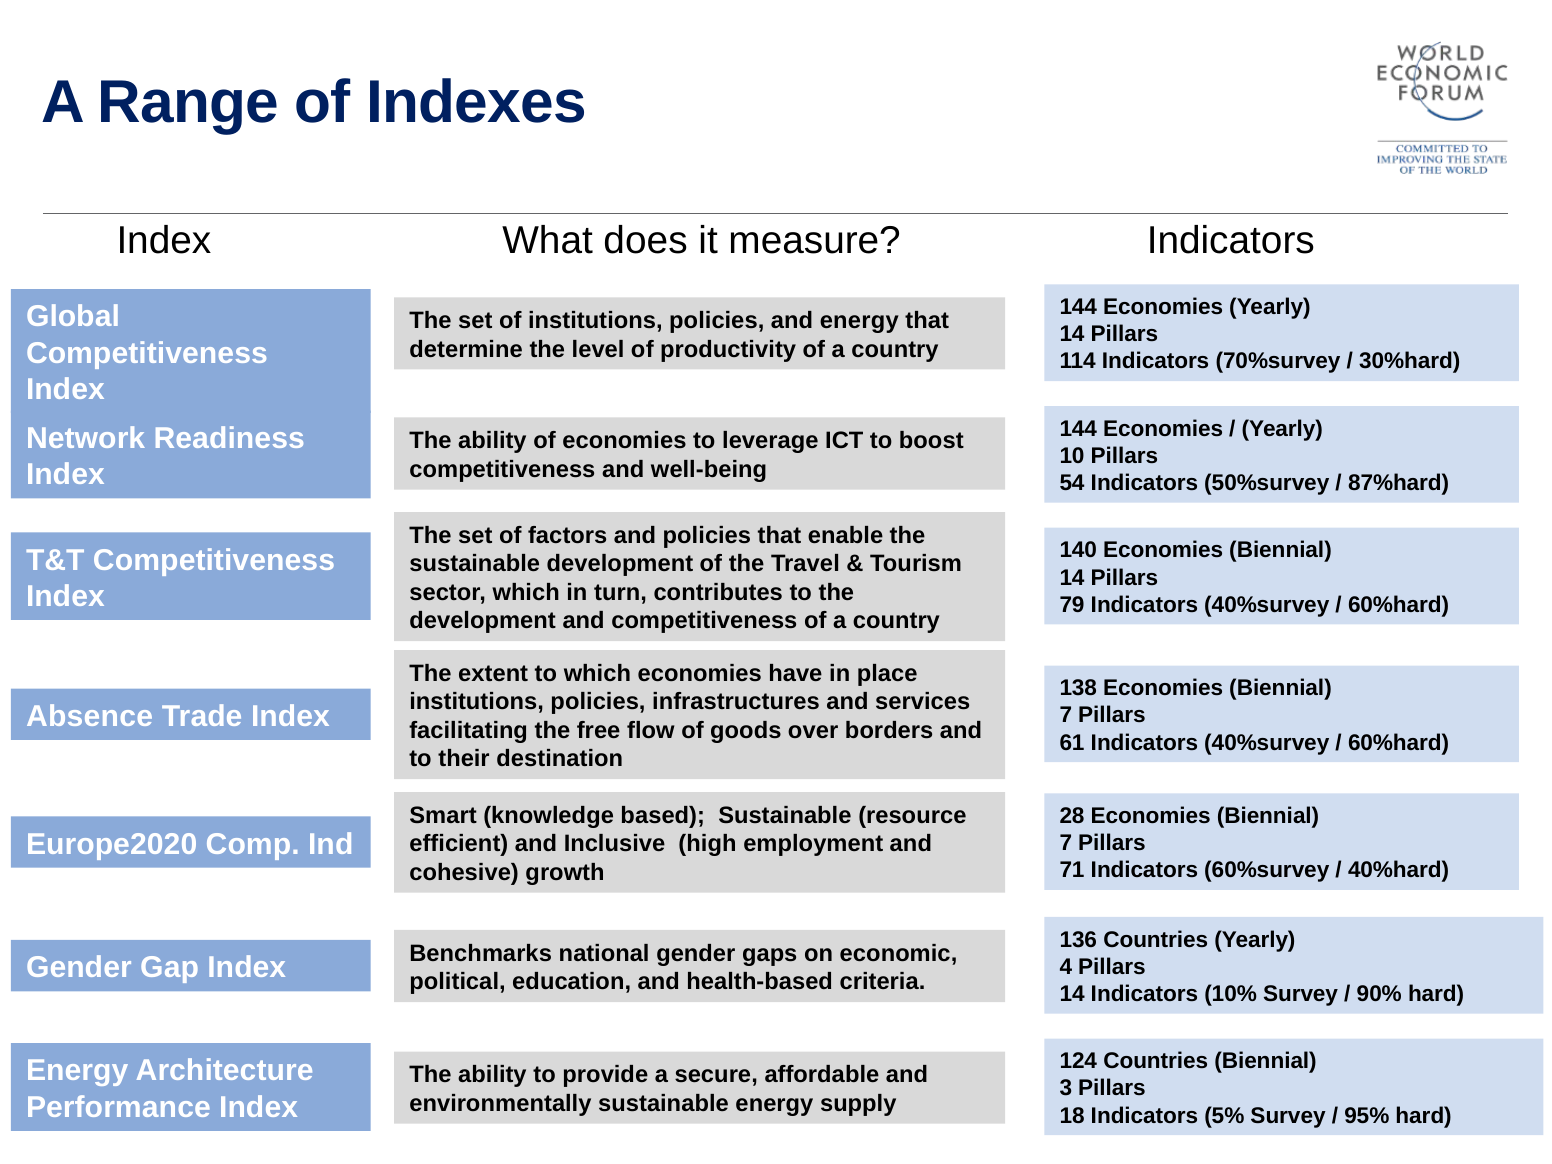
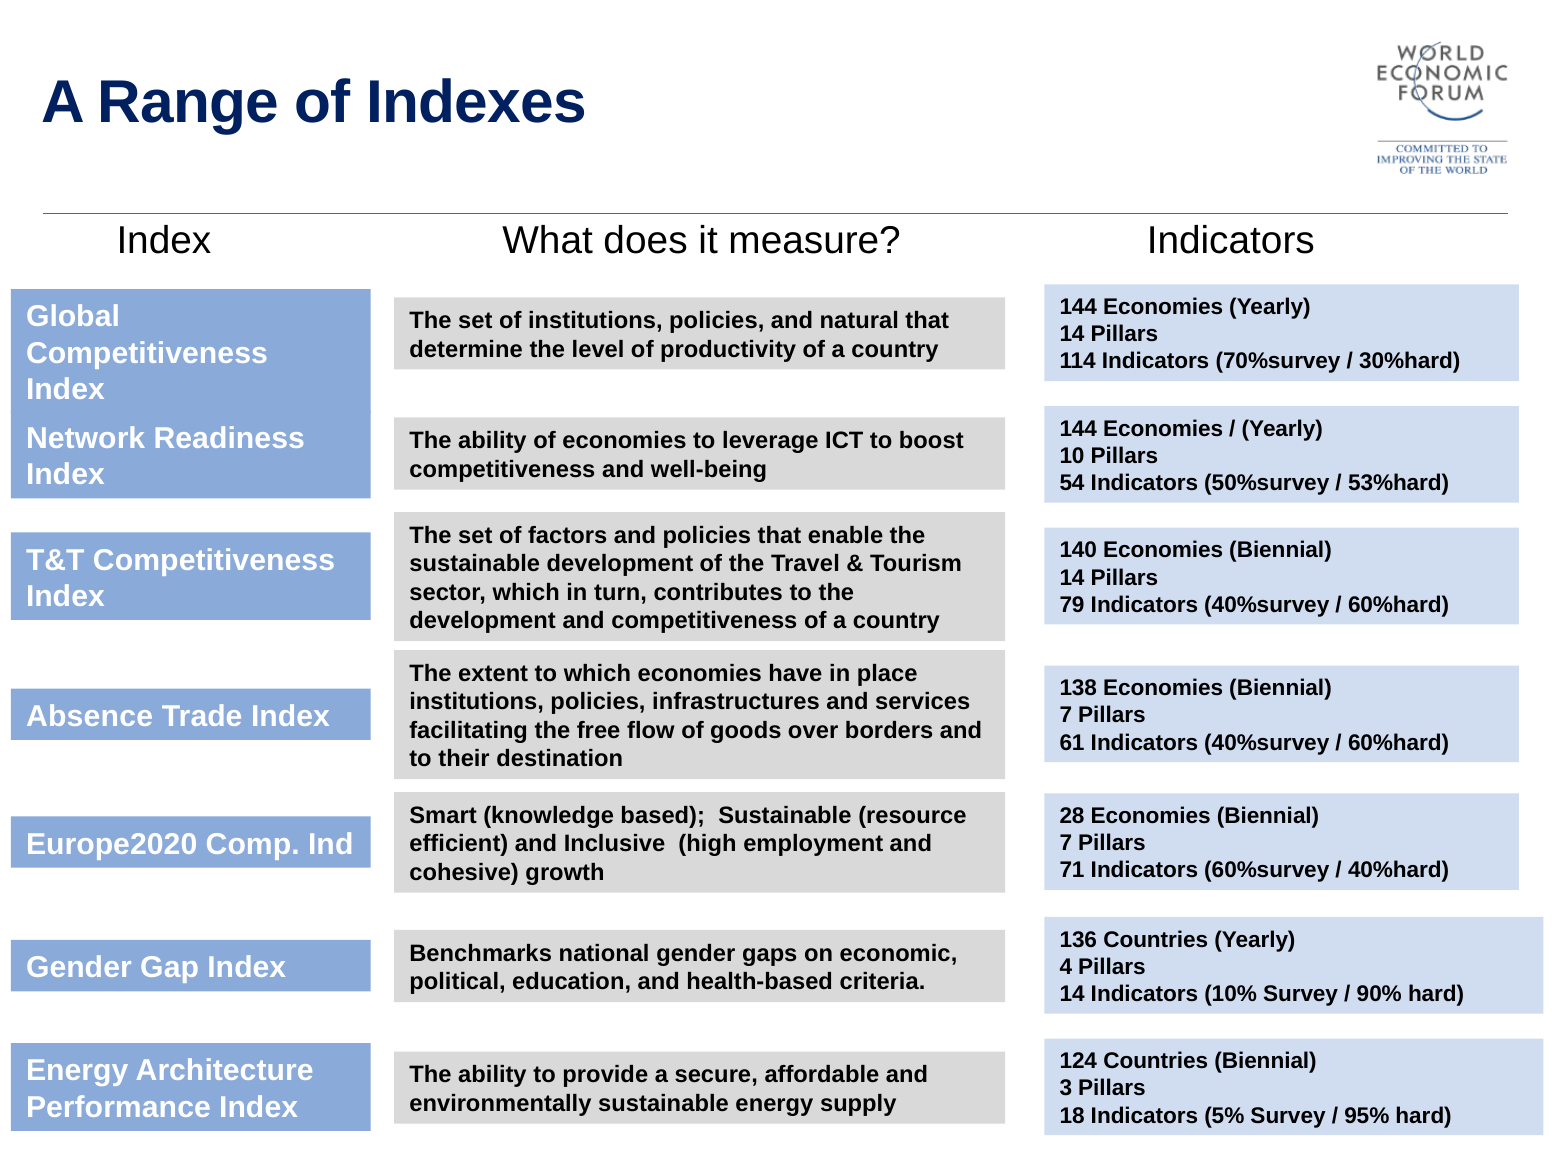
and energy: energy -> natural (859, 321)
87%hard: 87%hard -> 53%hard (1399, 483)
